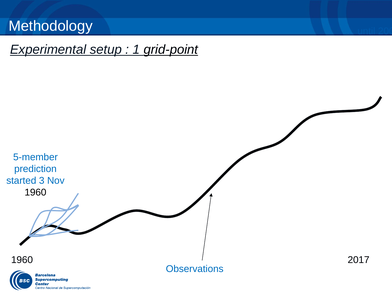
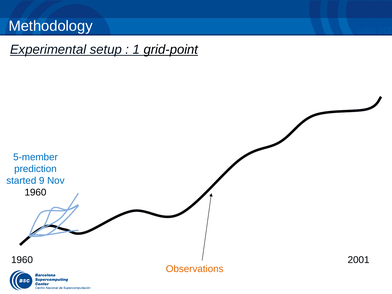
3: 3 -> 9 (42, 181)
2017: 2017 -> 2001 (359, 260)
Observations colour: blue -> orange (195, 269)
